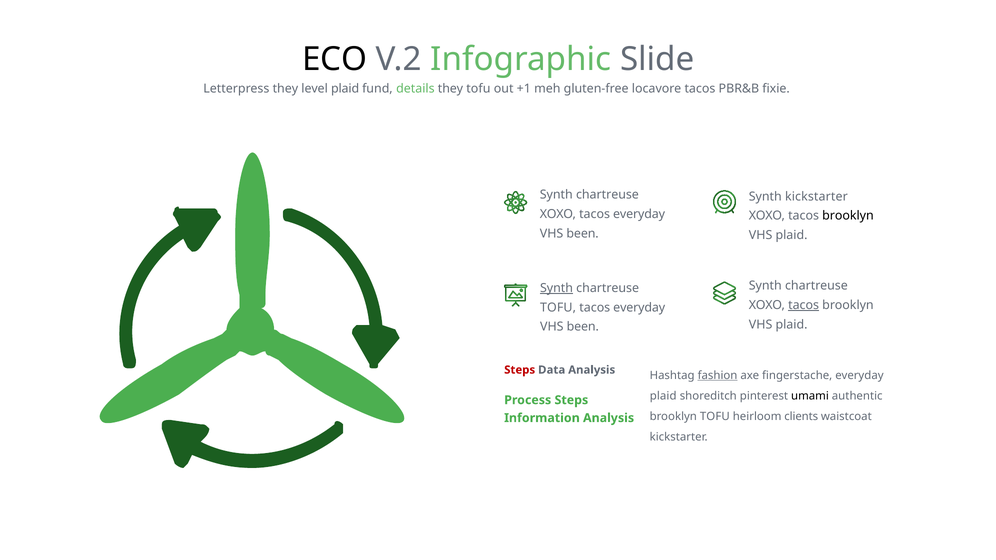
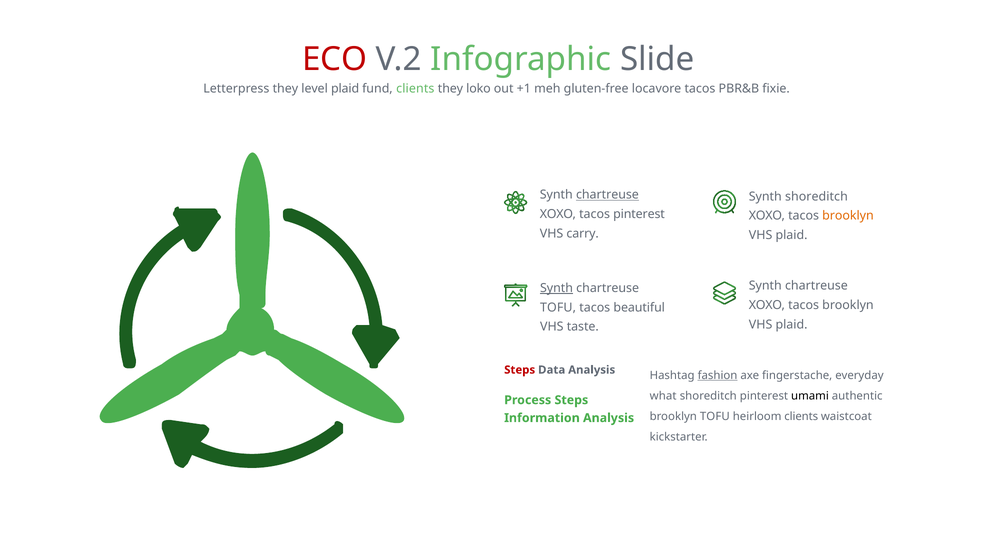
ECO colour: black -> red (335, 59)
fund details: details -> clients (415, 89)
they tofu: tofu -> loko (478, 89)
chartreuse underline: none -> present (607, 195)
Synth kickstarter: kickstarter -> shoreditch (816, 197)
XOXO tacos everyday: everyday -> pinterest (639, 214)
brooklyn colour: black -> orange (848, 216)
been: been -> carry (583, 234)
tacos underline: present -> none (804, 305)
everyday: everyday -> beautiful (639, 308)
been: been -> taste (583, 327)
plaid: plaid -> what (663, 396)
